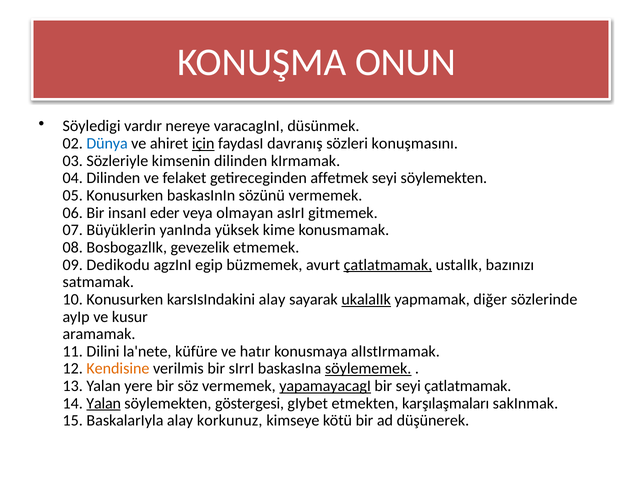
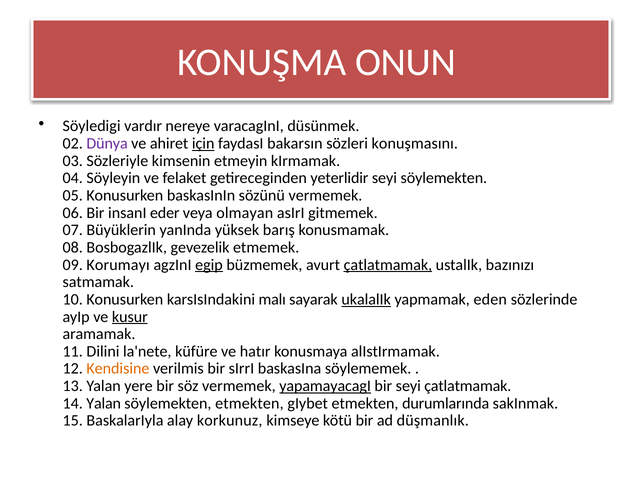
Dünya colour: blue -> purple (107, 144)
davranış: davranış -> bakarsın (295, 144)
kimsenin dilinden: dilinden -> etmeyin (241, 161)
04 Dilinden: Dilinden -> Söyleyin (113, 178)
affetmek: affetmek -> yeterlidir (339, 178)
kime: kime -> barış (279, 230)
Dedikodu: Dedikodu -> Korumayı (118, 265)
egip underline: none -> present (209, 265)
karsIsIndakini alay: alay -> malı (272, 300)
diğer: diğer -> eden (490, 300)
kusur underline: none -> present (130, 317)
söylememek underline: present -> none (368, 369)
Yalan underline: present -> none (104, 404)
söylemekten göstergesi: göstergesi -> etmekten (249, 404)
karşılaşmaları: karşılaşmaları -> durumlarında (446, 404)
düşünerek: düşünerek -> düşmanlık (433, 421)
